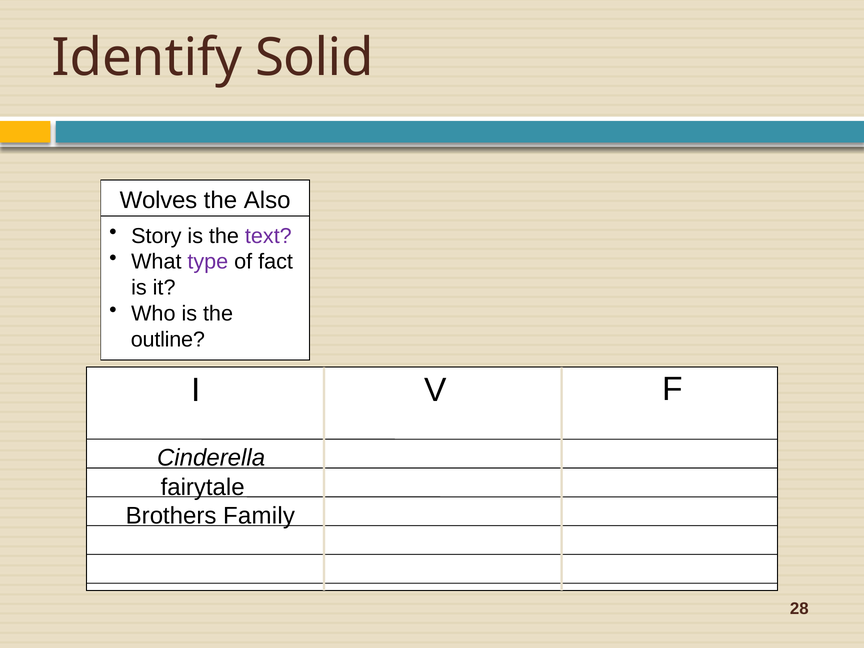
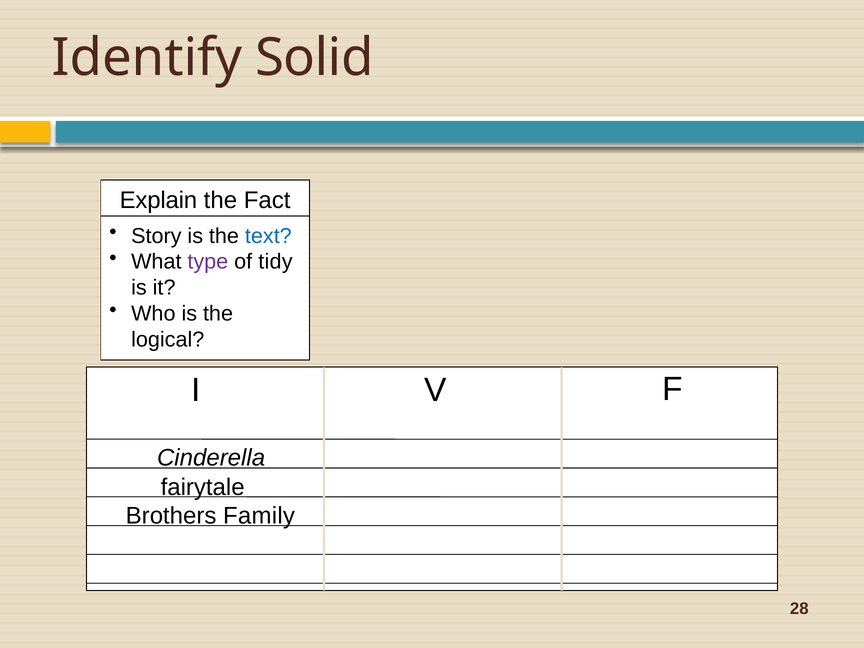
Wolves: Wolves -> Explain (158, 200)
Also: Also -> Fact (267, 200)
text colour: purple -> blue (268, 236)
fact: fact -> tidy (275, 262)
outline: outline -> logical (168, 340)
